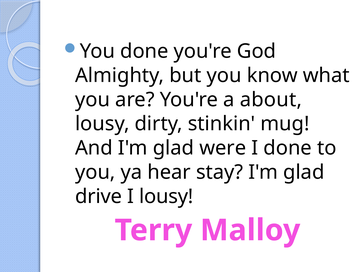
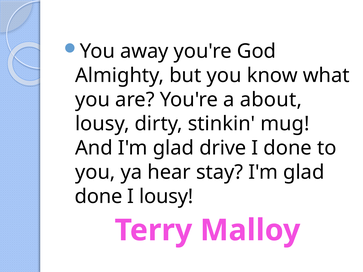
You done: done -> away (144, 51)
were: were -> drive (223, 148)
drive: drive -> done (99, 197)
